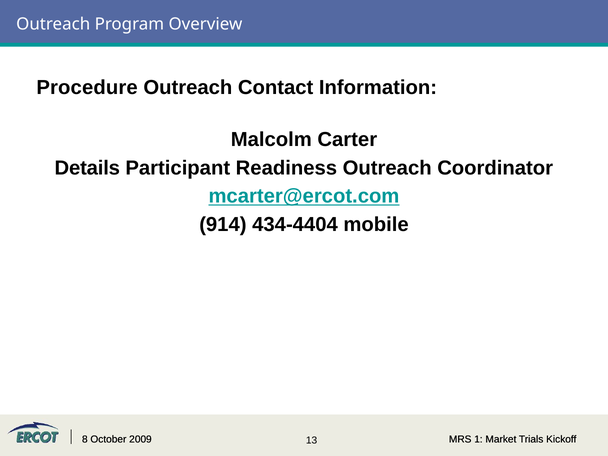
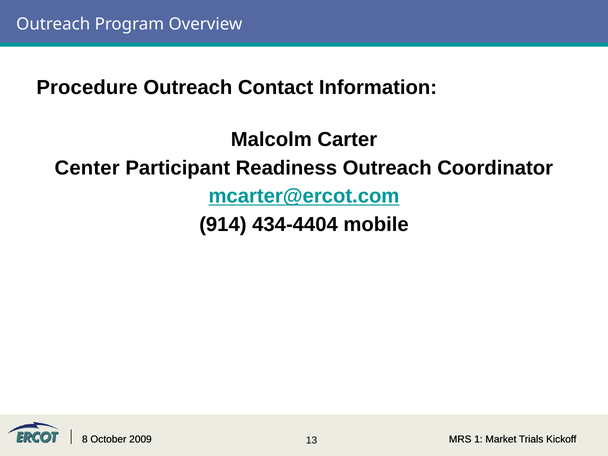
Details: Details -> Center (87, 168)
